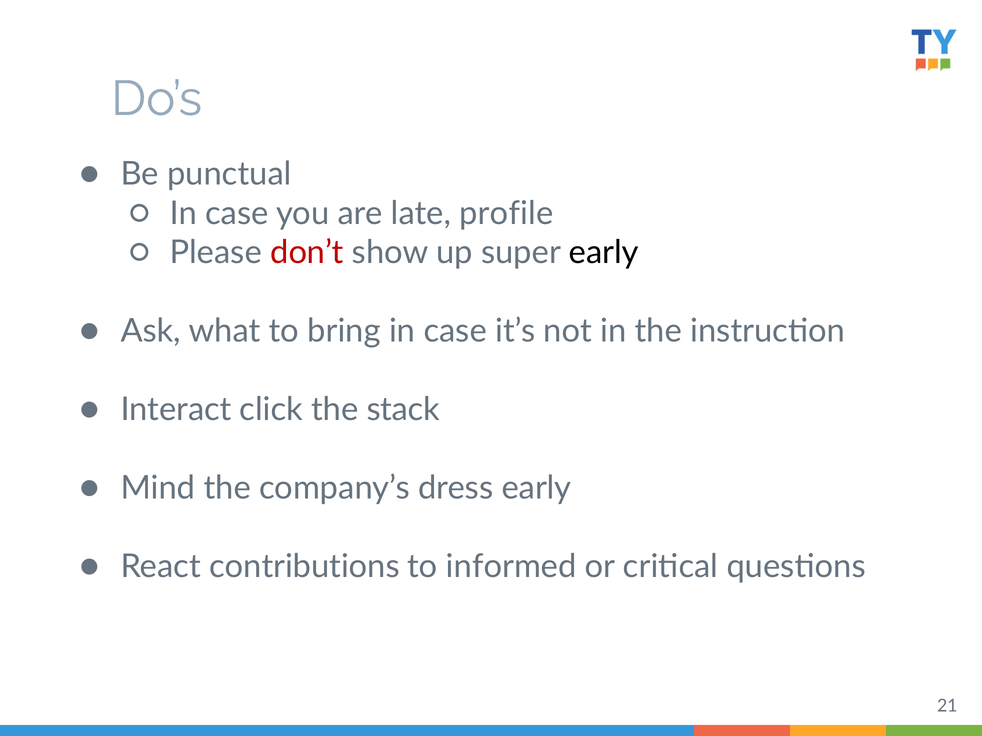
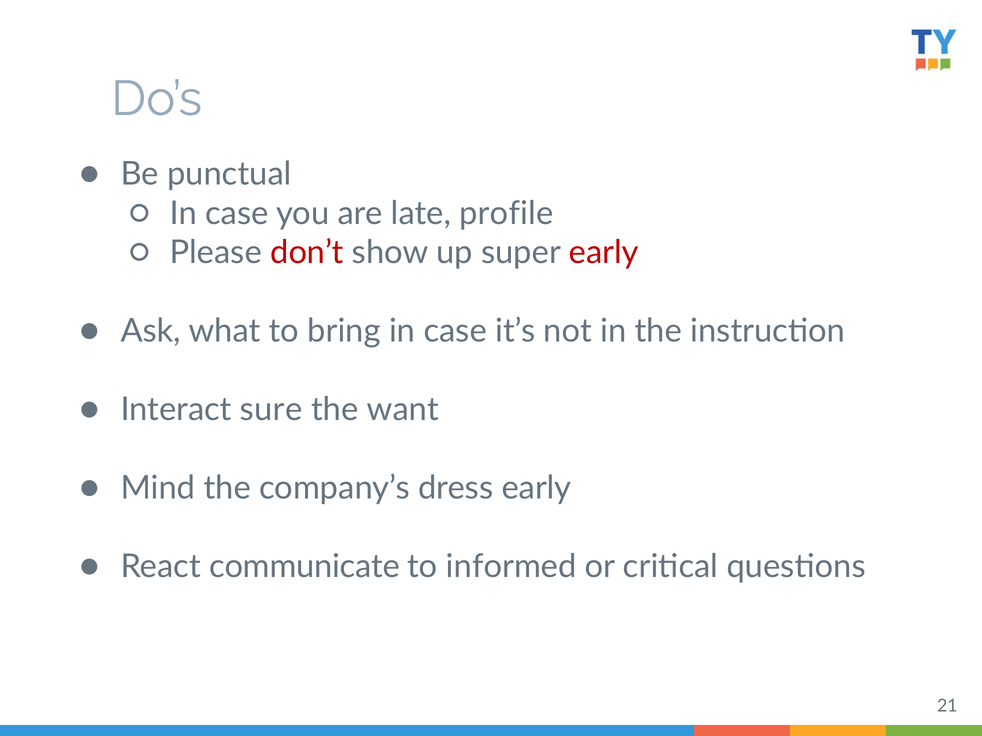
early colour: black -> red (604, 253)
click: click -> sure (271, 410)
stack: stack -> want (403, 410)
contributions: contributions -> communicate (305, 567)
